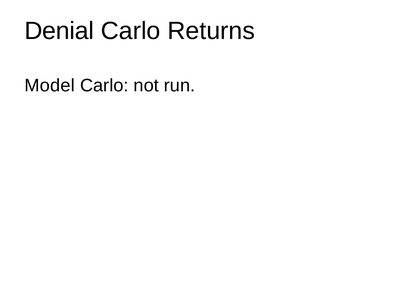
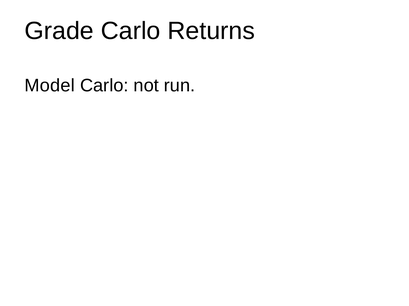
Denial: Denial -> Grade (59, 31)
